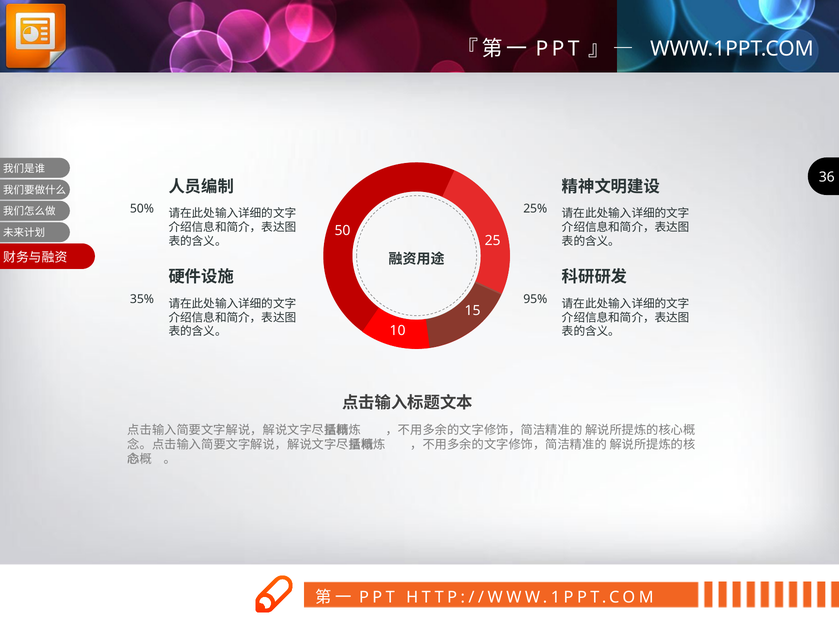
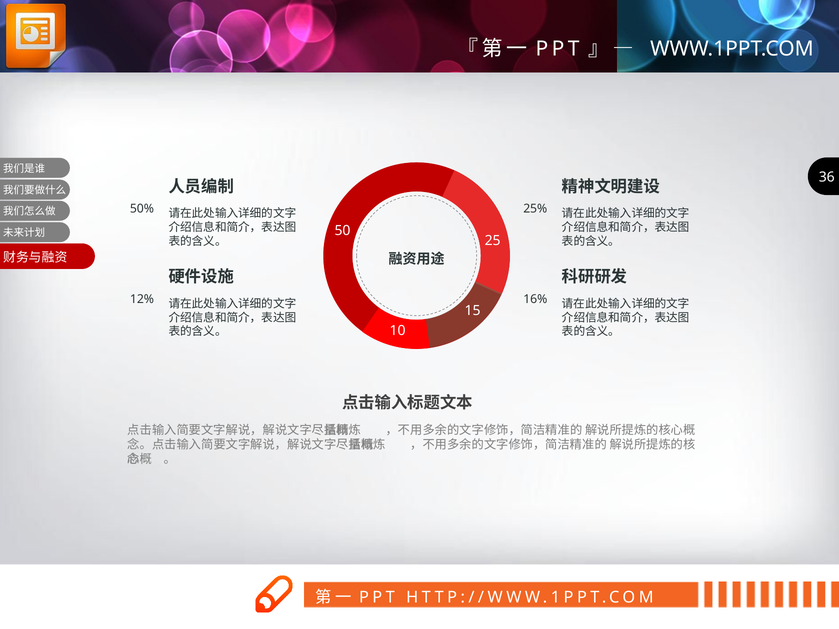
35%: 35% -> 12% (142, 299)
95%: 95% -> 16% (535, 299)
